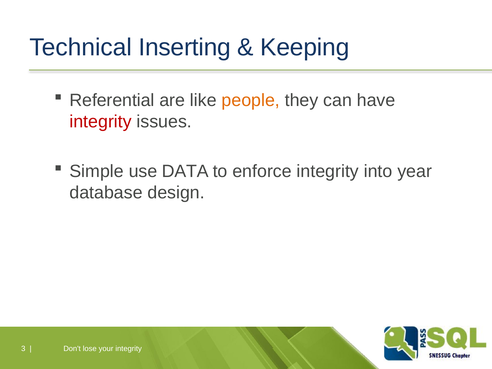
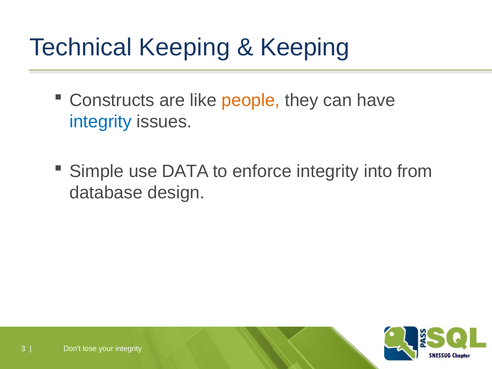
Technical Inserting: Inserting -> Keeping (184, 47)
Referential: Referential -> Constructs (112, 100)
integrity colour: red -> blue (101, 122)
year: year -> from (415, 171)
